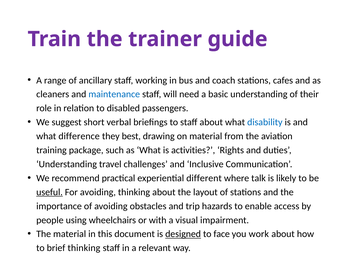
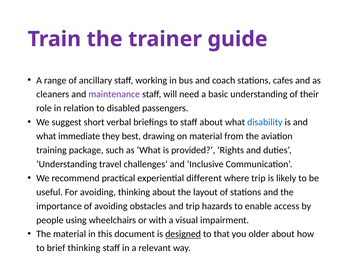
maintenance colour: blue -> purple (114, 94)
difference: difference -> immediate (79, 136)
activities: activities -> provided (193, 150)
where talk: talk -> trip (258, 178)
useful underline: present -> none (50, 192)
face: face -> that (222, 234)
work: work -> older (259, 234)
